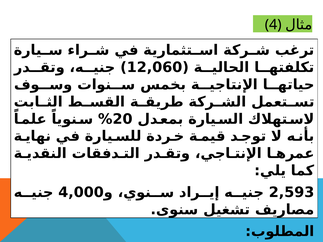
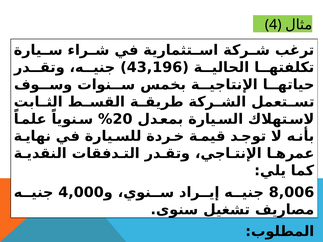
12,060: 12,060 -> 43,196 (155, 67)
2,593: 2,593 -> 8,006 (292, 193)
